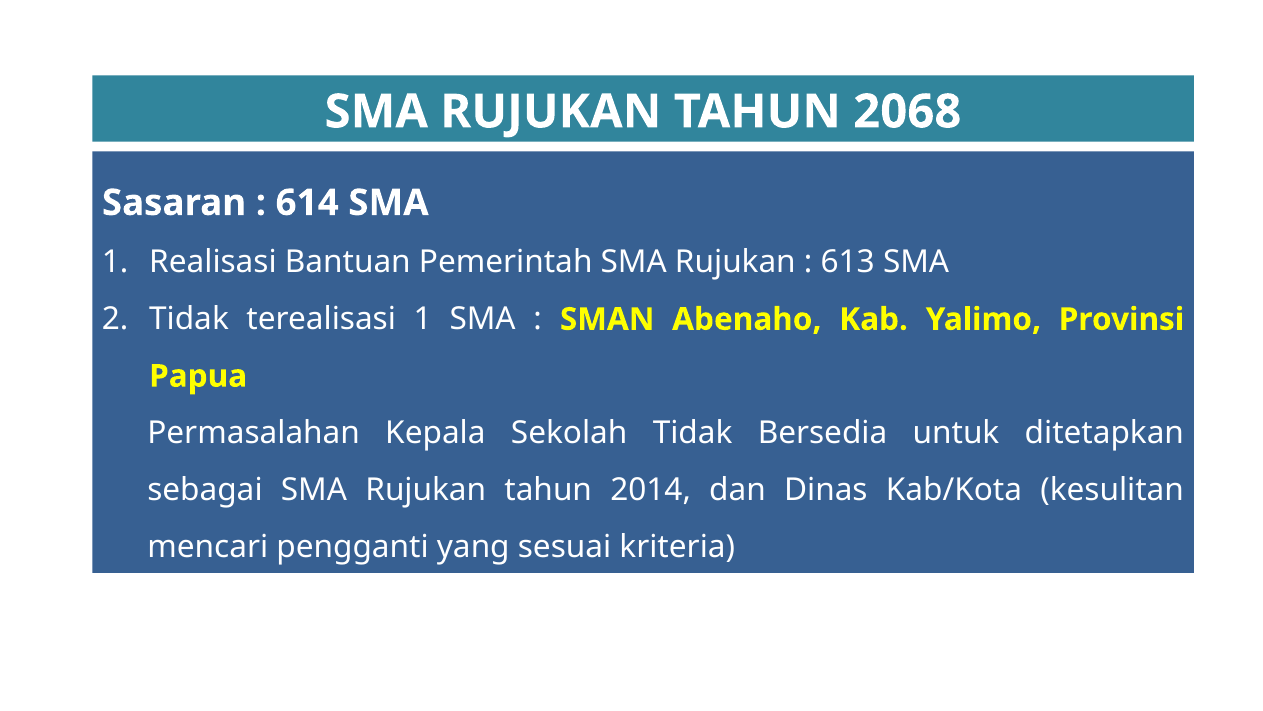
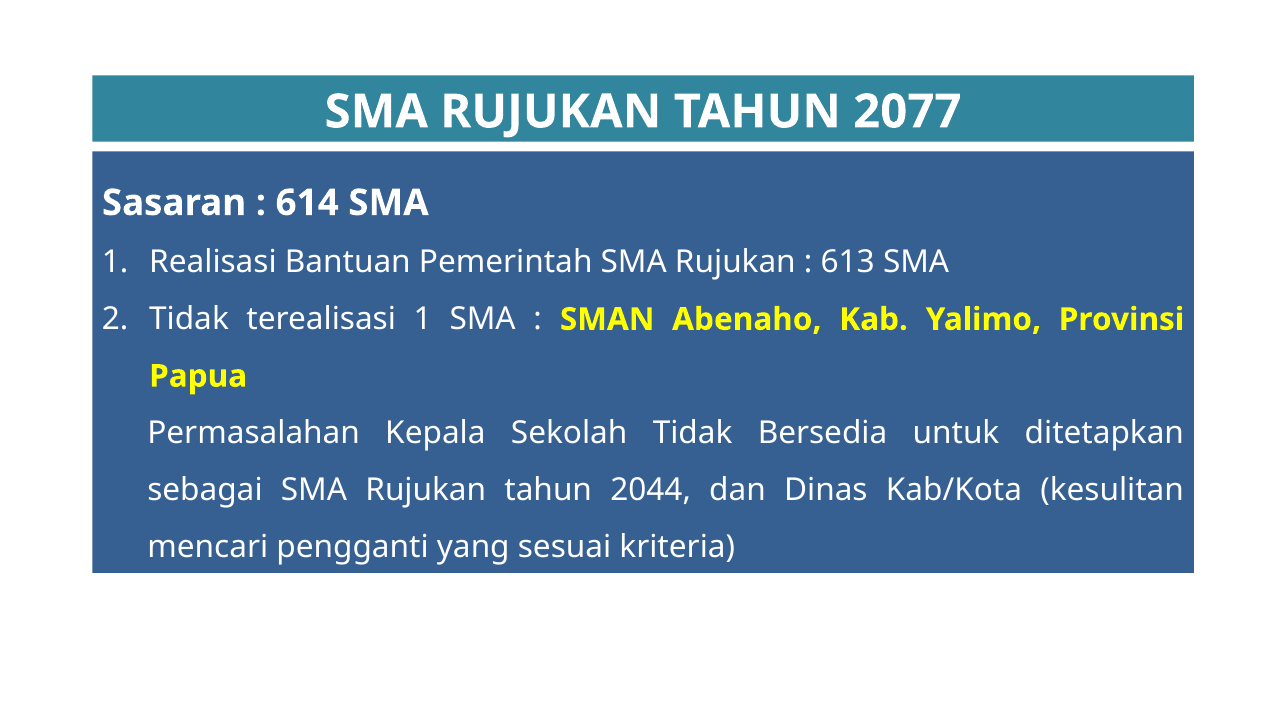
2068: 2068 -> 2077 (907, 112)
2014: 2014 -> 2044 (651, 490)
